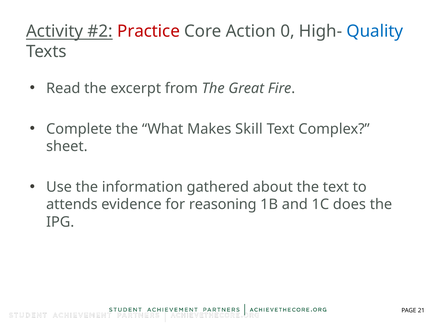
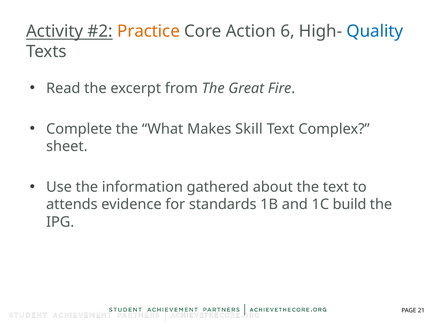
Practice colour: red -> orange (149, 31)
0: 0 -> 6 (287, 31)
reasoning: reasoning -> standards (223, 204)
does: does -> build (350, 204)
